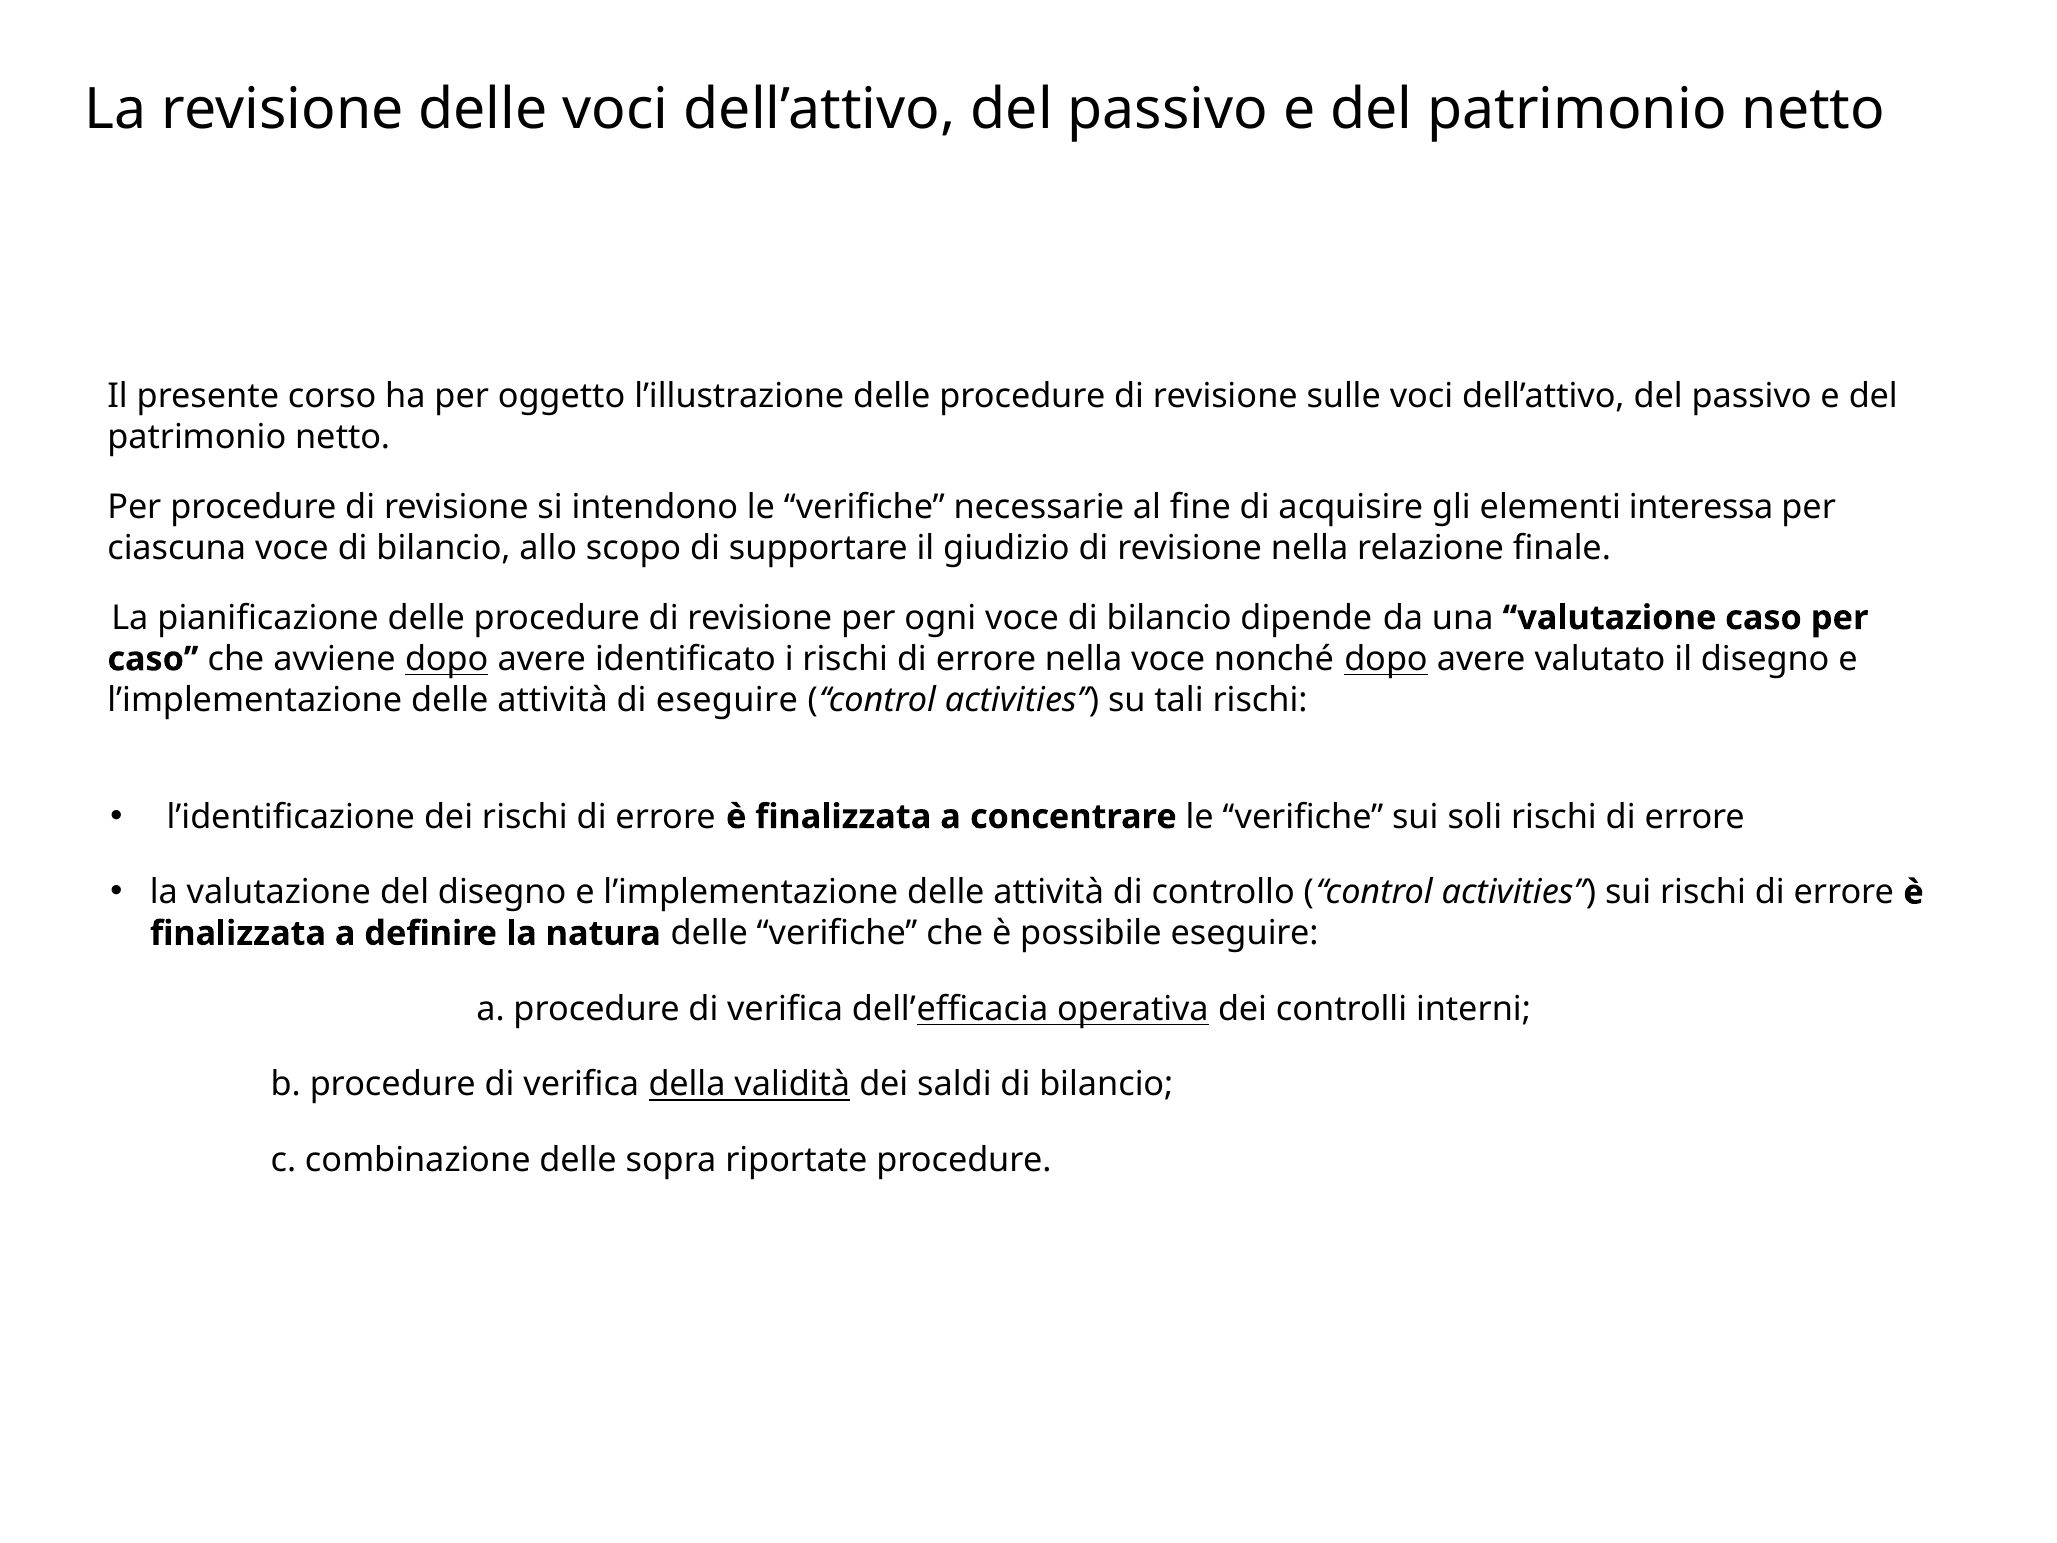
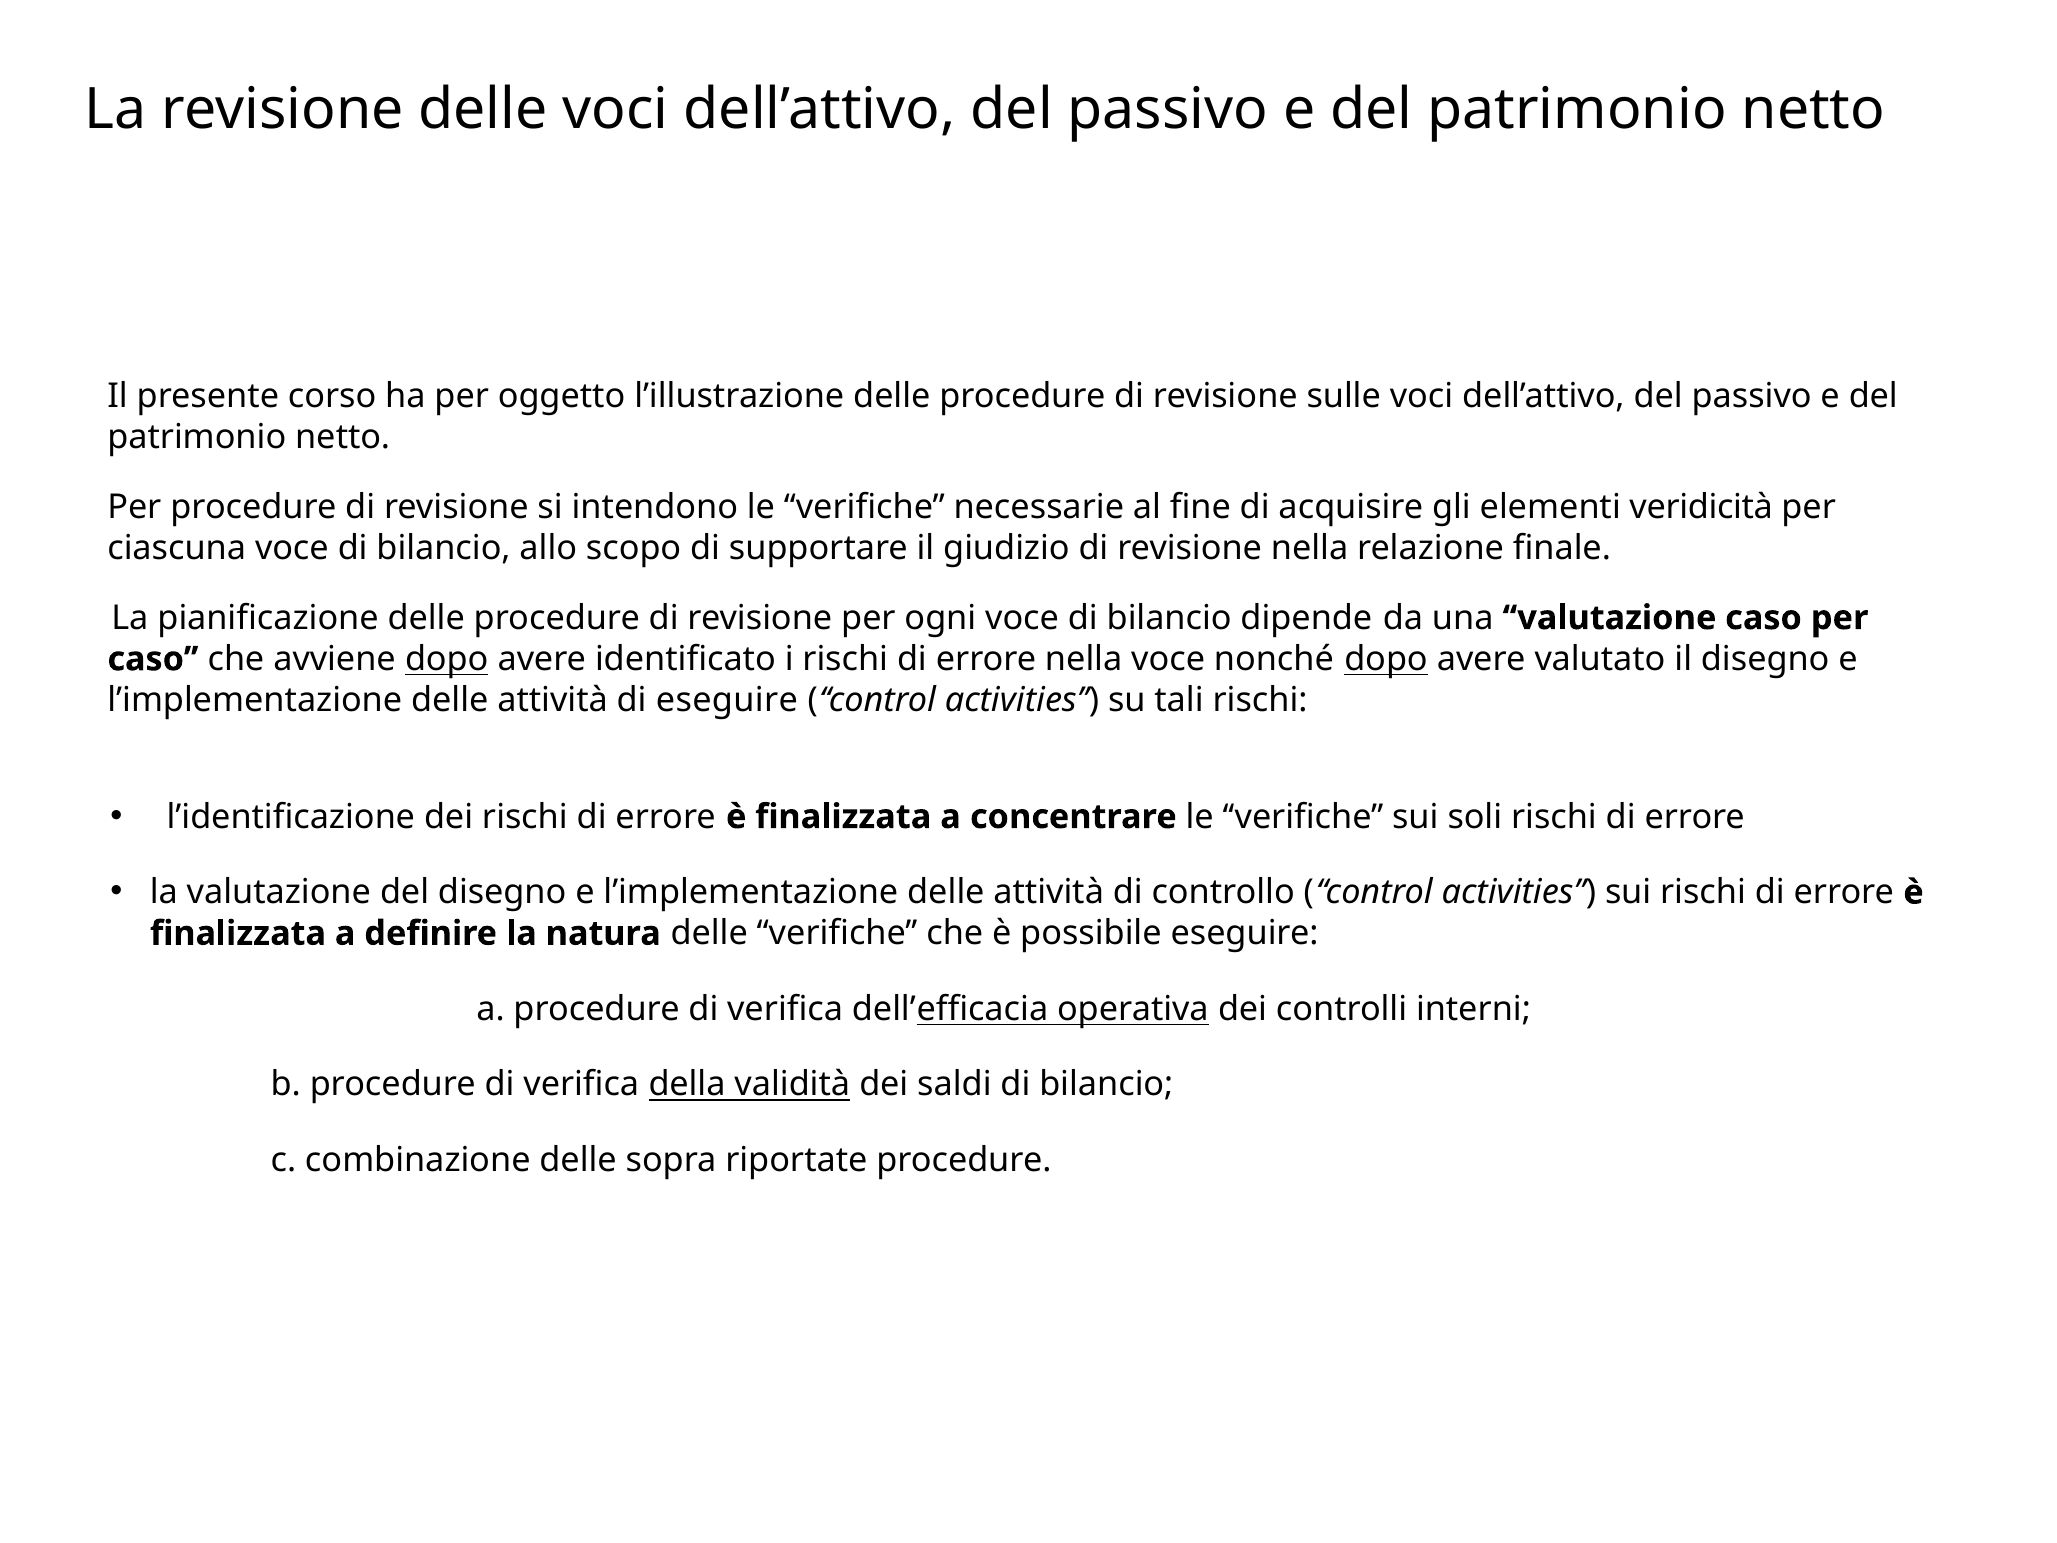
interessa: interessa -> veridicità (1701, 507)
